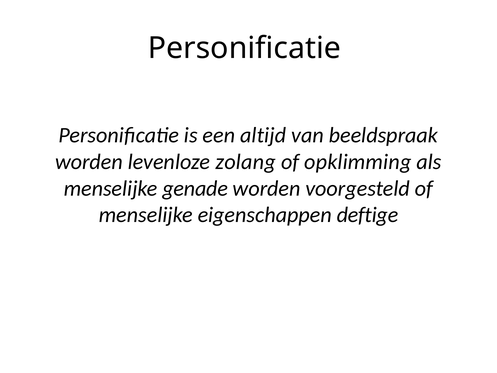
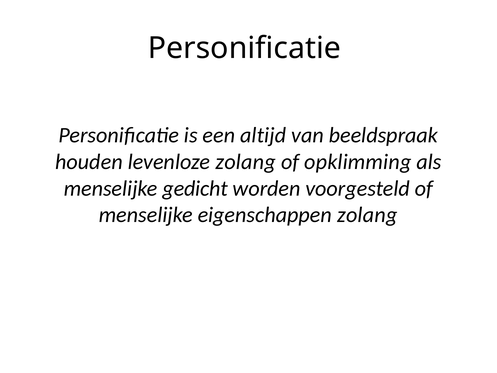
worden: worden -> houden (89, 162)
genade: genade -> gedicht (195, 188)
eigenschappen deftige: deftige -> zolang (367, 215)
